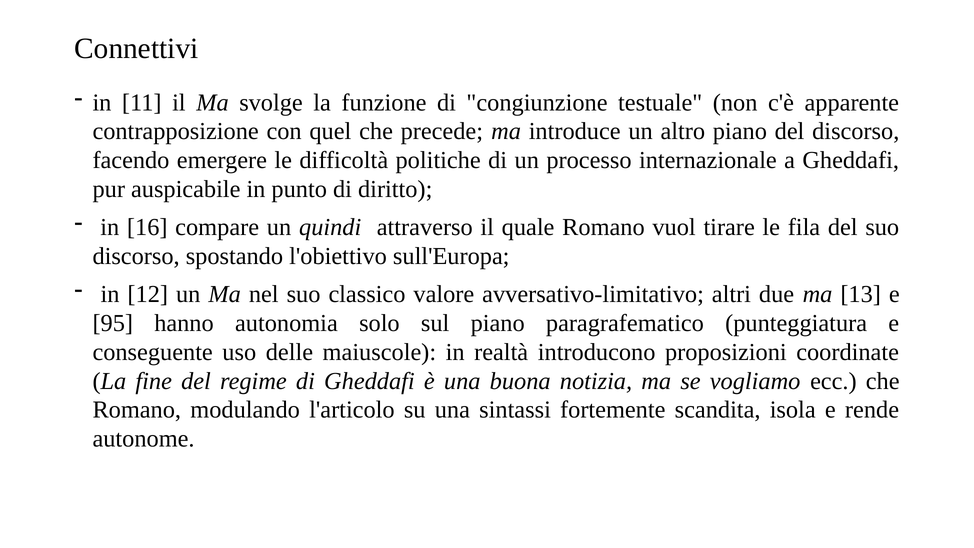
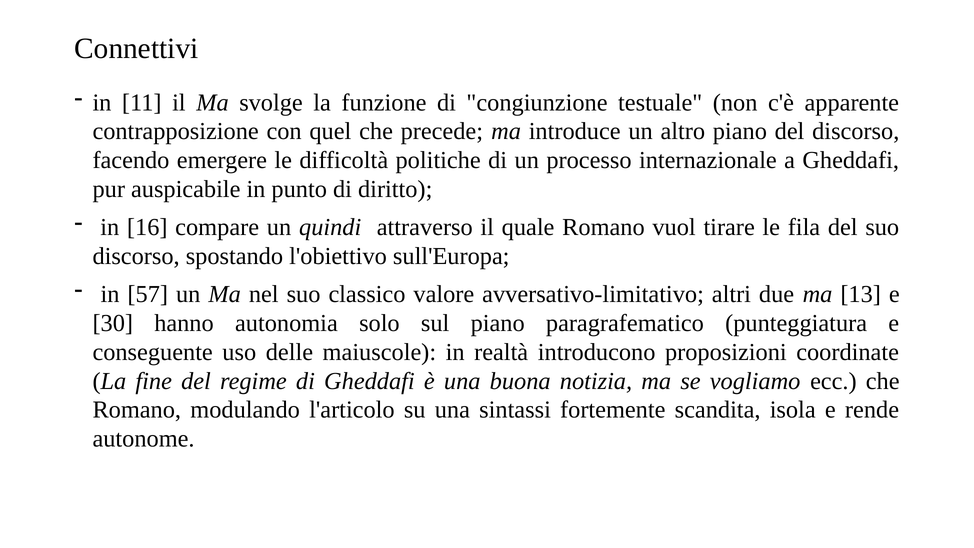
12: 12 -> 57 (148, 294)
95: 95 -> 30 (113, 323)
